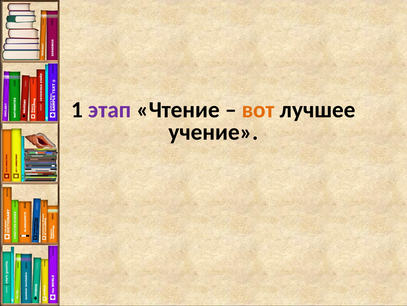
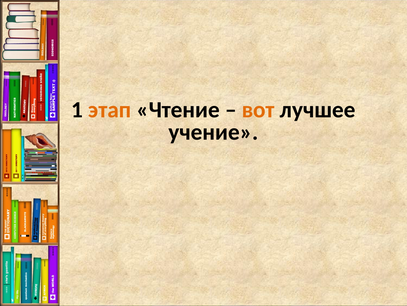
этап colour: purple -> orange (110, 110)
